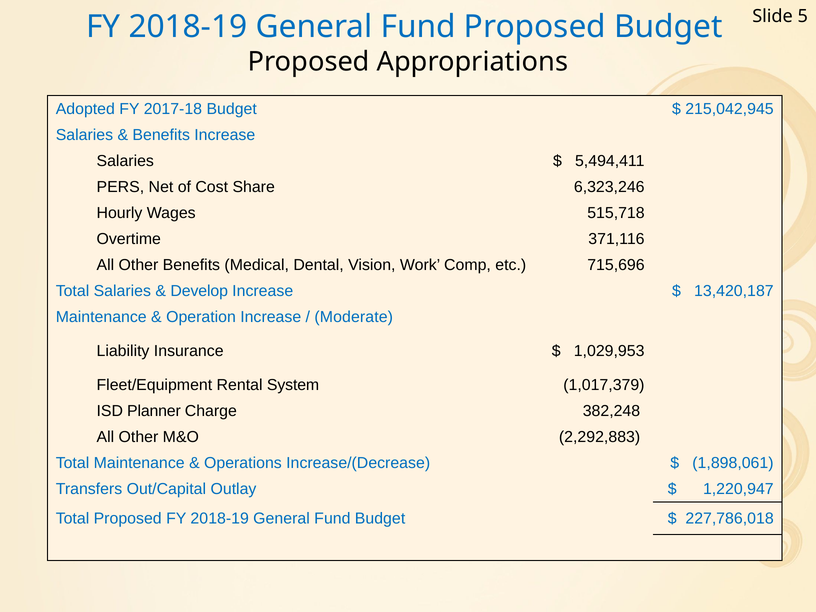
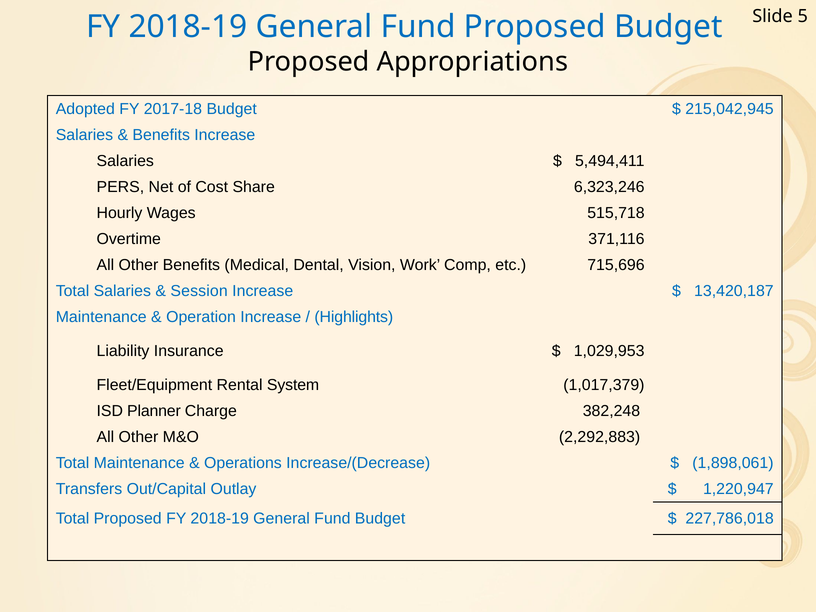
Develop: Develop -> Session (199, 291)
Moderate: Moderate -> Highlights (354, 317)
